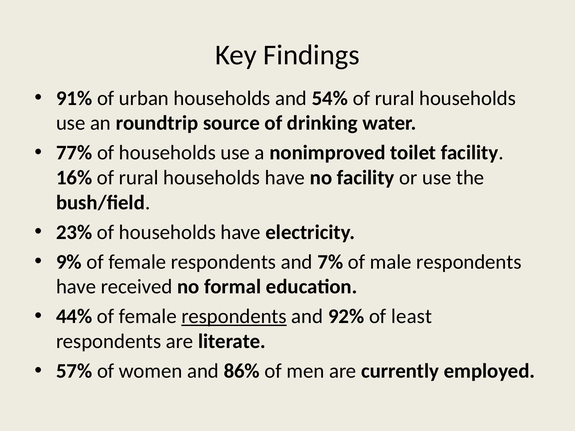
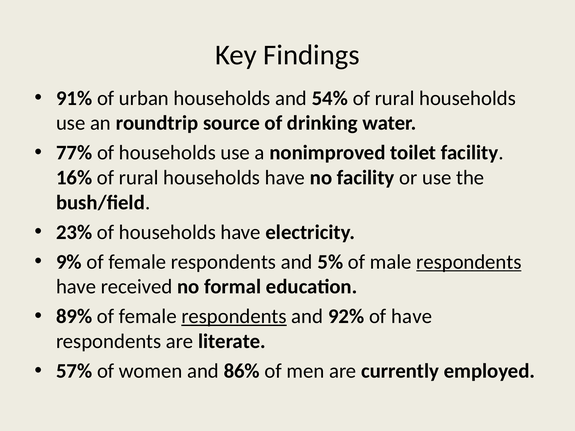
7%: 7% -> 5% (330, 262)
respondents underline: none -> present (469, 262)
44%: 44% -> 89% (74, 317)
of least: least -> have (412, 317)
